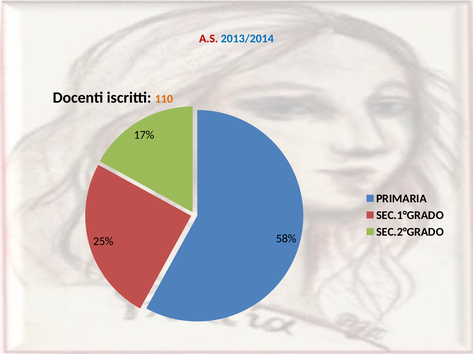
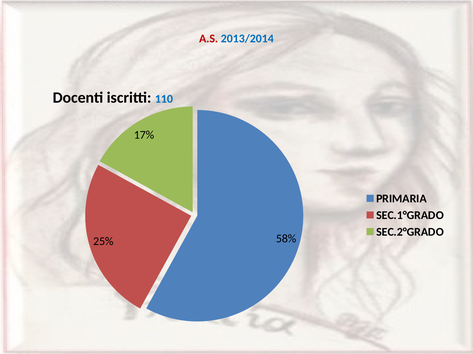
110 colour: orange -> blue (164, 99)
